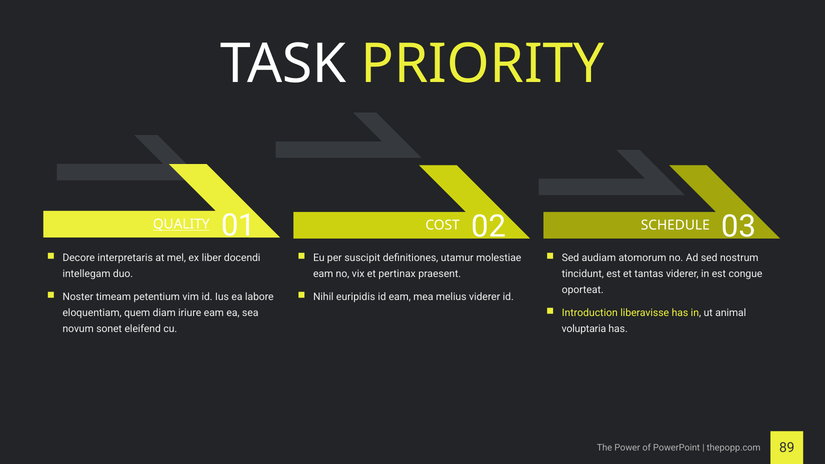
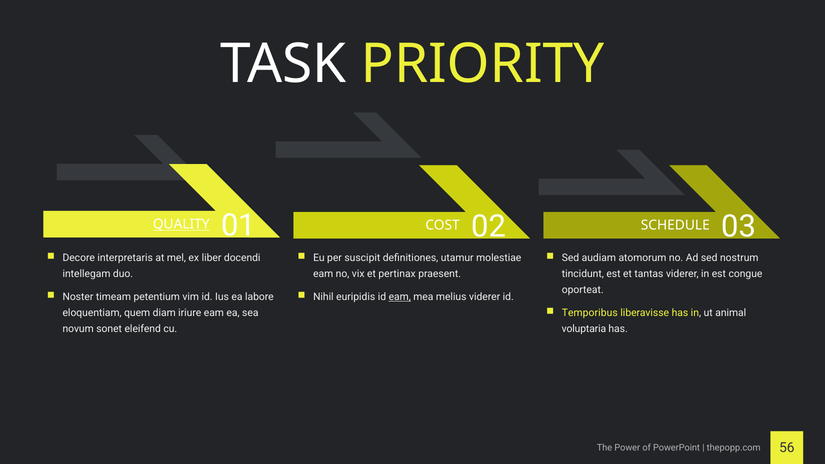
eam underline: none -> present (400, 297)
Introduction: Introduction -> Temporibus (590, 313)
89: 89 -> 56 (787, 448)
